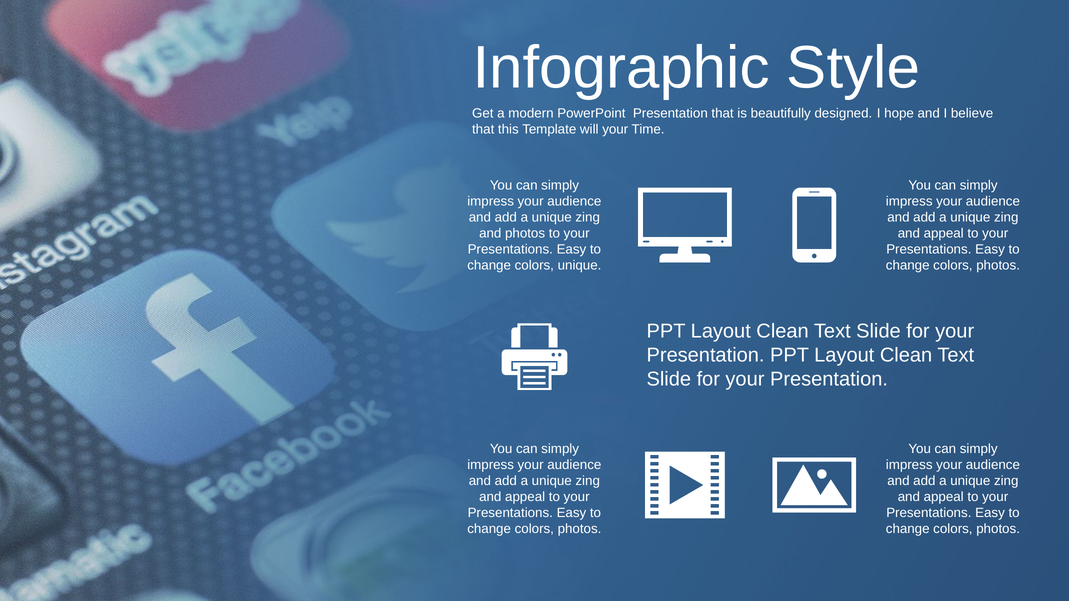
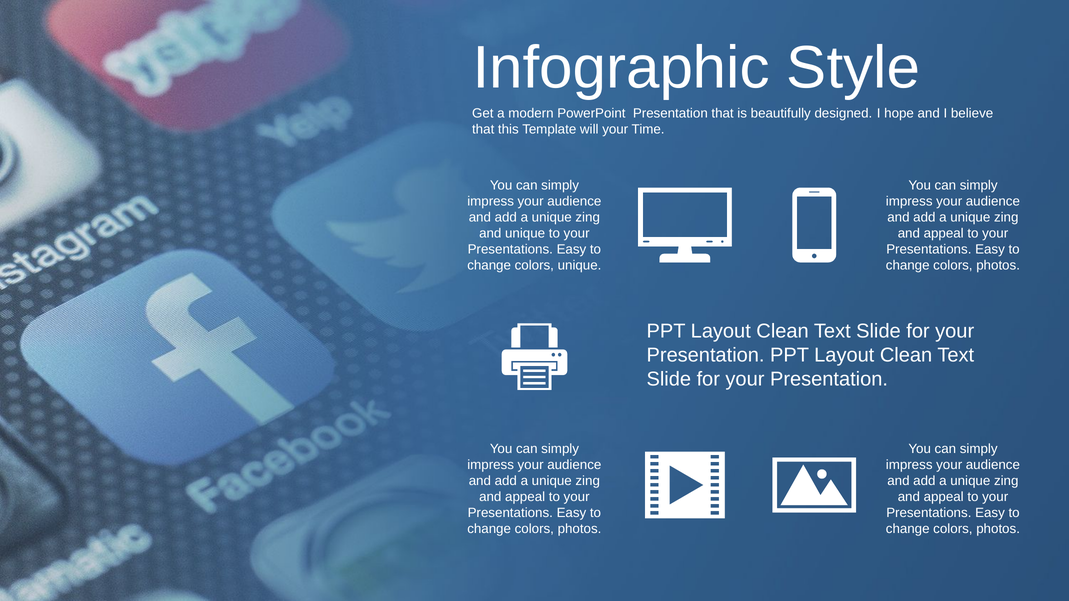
and photos: photos -> unique (525, 233)
